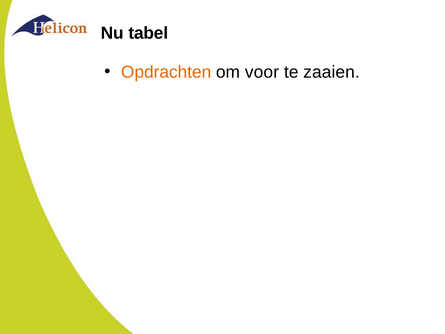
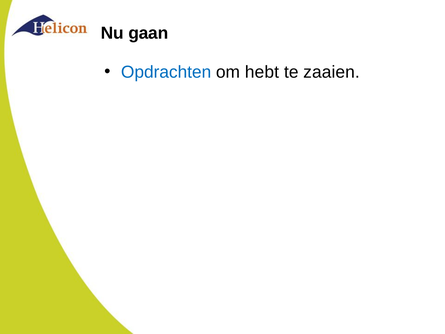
tabel: tabel -> gaan (148, 33)
Opdrachten colour: orange -> blue (166, 72)
voor: voor -> hebt (262, 72)
